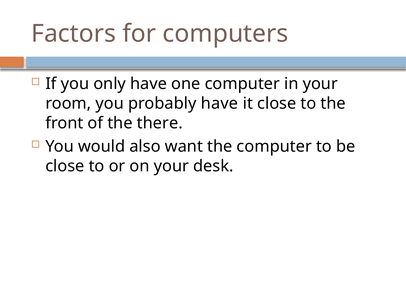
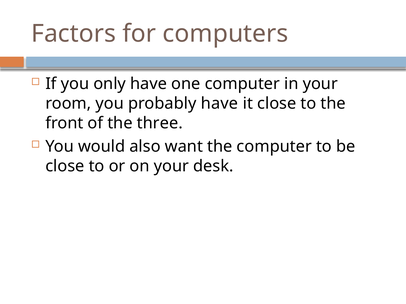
there: there -> three (160, 123)
